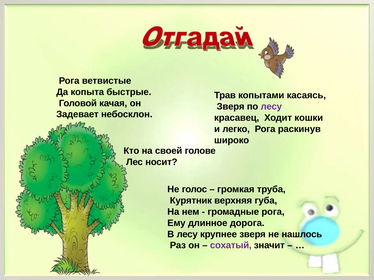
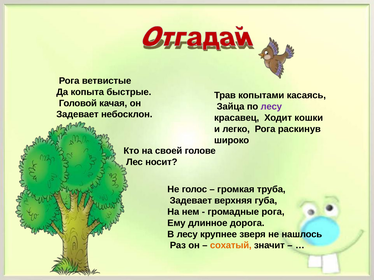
Зверя: Зверя -> Зайца (231, 107)
Курятник: Курятник -> Задевает (191, 201)
сохатый colour: purple -> orange (231, 246)
